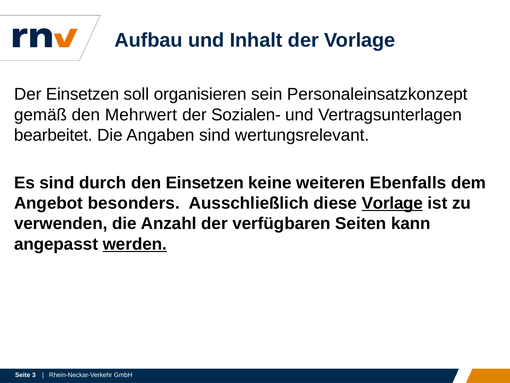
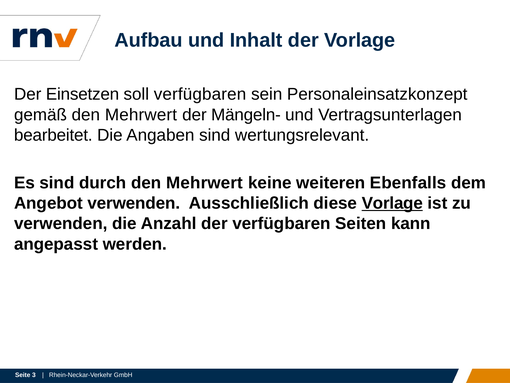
soll organisieren: organisieren -> verfügbaren (200, 94)
Sozialen-: Sozialen- -> Mängeln- (246, 115)
durch den Einsetzen: Einsetzen -> Mehrwert (205, 183)
Angebot besonders: besonders -> verwenden (134, 203)
werden underline: present -> none (135, 244)
